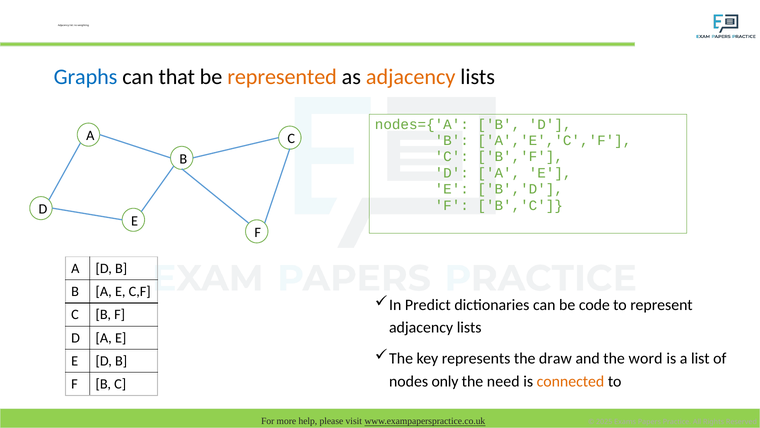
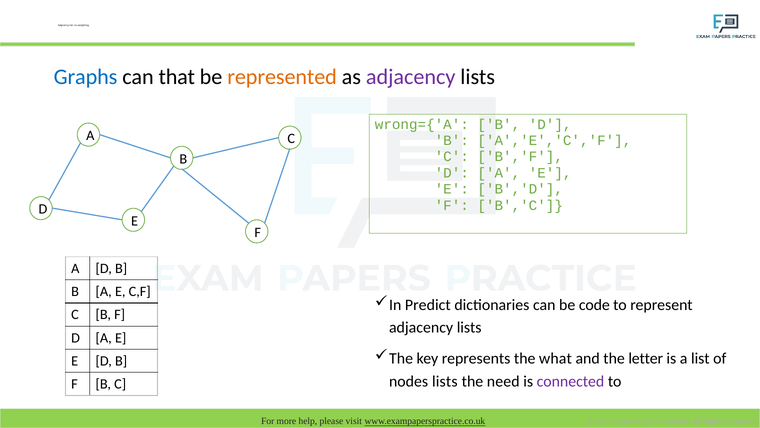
adjacency colour: orange -> purple (411, 77)
nodes={'A: nodes={'A -> wrong={'A (422, 124)
draw: draw -> what (555, 358)
word: word -> letter (646, 358)
nodes only: only -> lists (445, 381)
connected colour: orange -> purple (570, 381)
